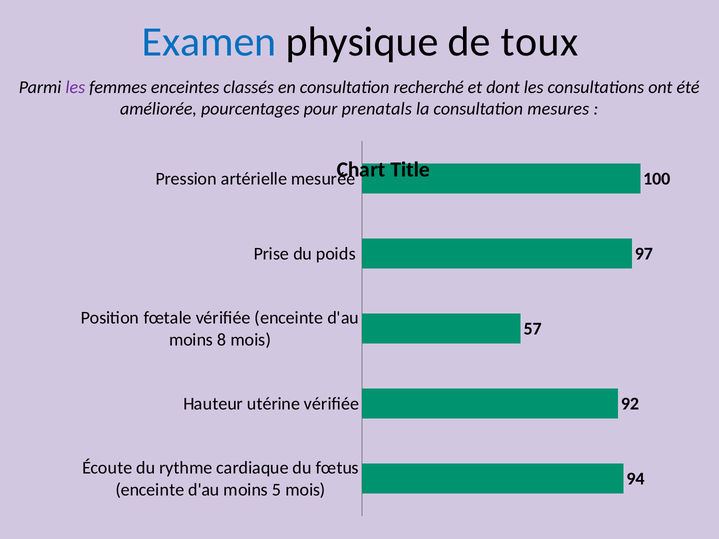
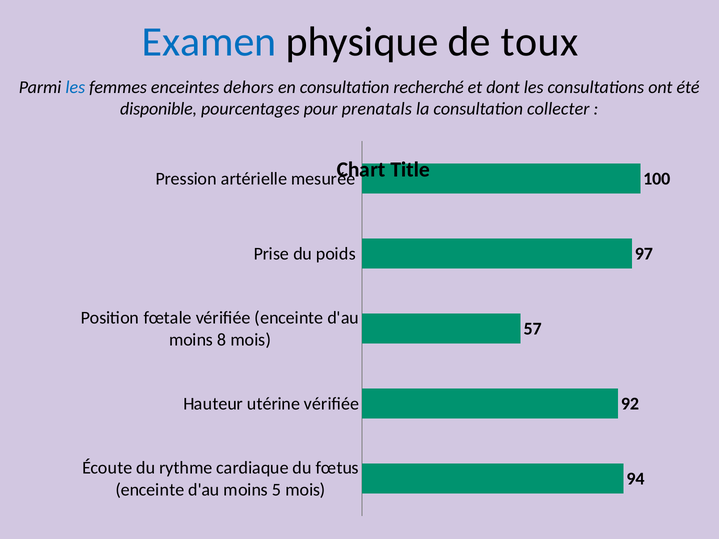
les colour: purple -> blue (75, 87)
classés: classés -> dehors (249, 87)
améliorée: améliorée -> disponible (159, 109)
mesures: mesures -> collecter (558, 109)
